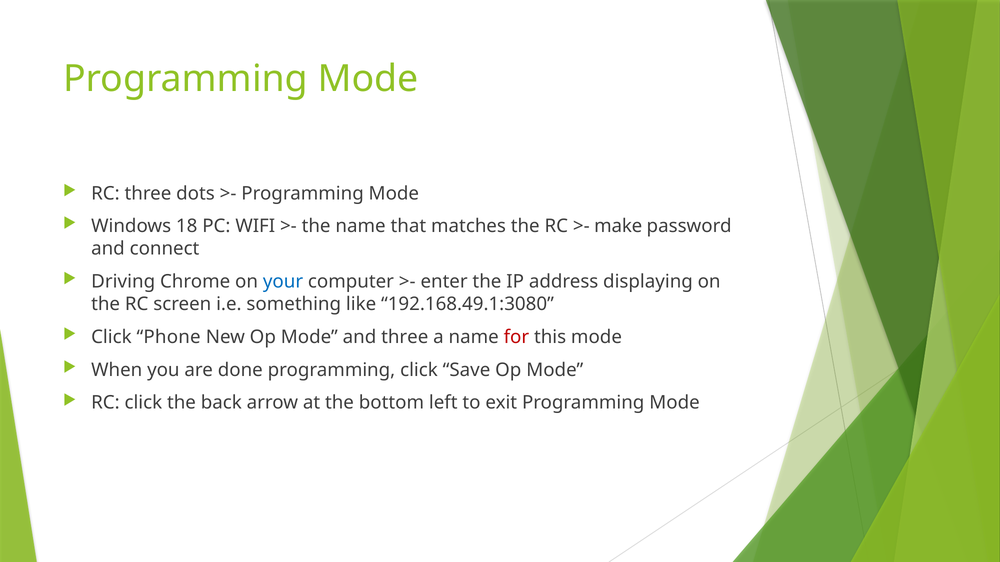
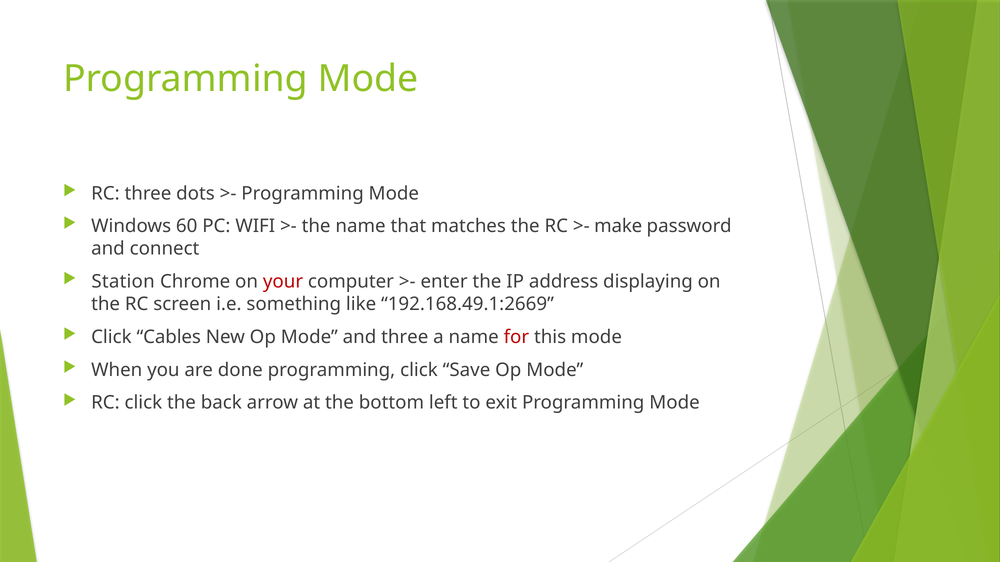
18: 18 -> 60 (187, 226)
Driving: Driving -> Station (123, 282)
your colour: blue -> red (283, 282)
192.168.49.1:3080: 192.168.49.1:3080 -> 192.168.49.1:2669 (467, 304)
Phone: Phone -> Cables (169, 337)
